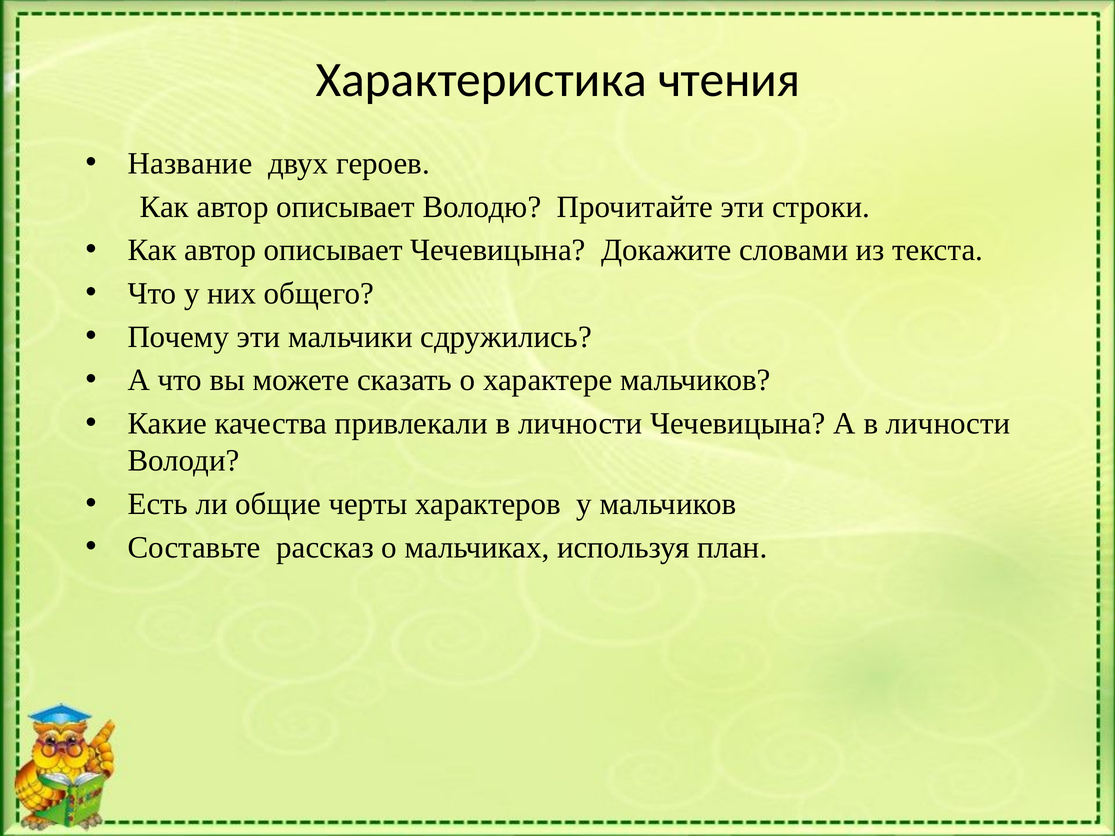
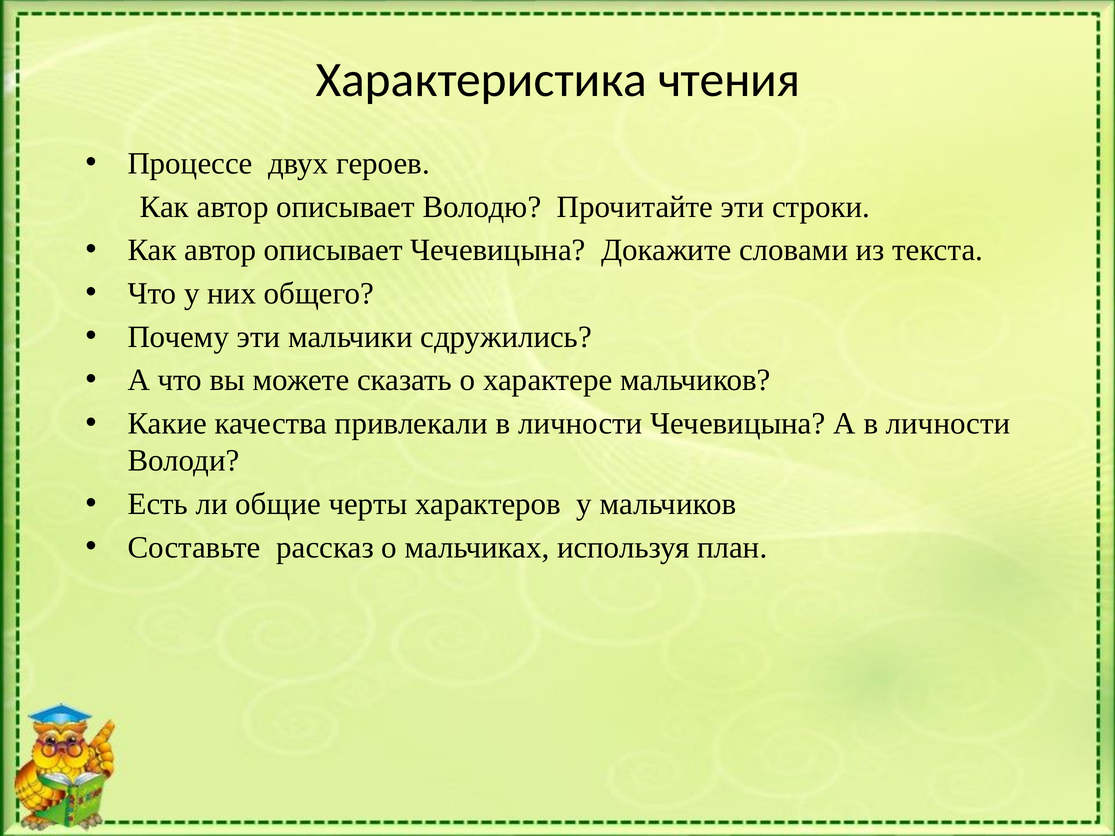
Название: Название -> Процессе (190, 163)
